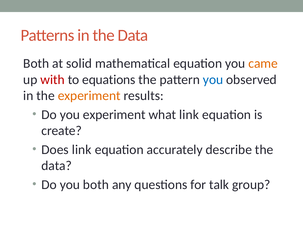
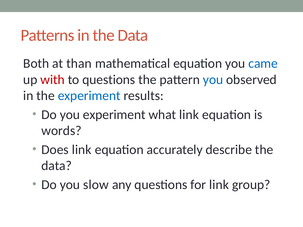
solid: solid -> than (79, 64)
came colour: orange -> blue (263, 64)
to equations: equations -> questions (109, 80)
experiment colour: orange -> blue (89, 96)
create: create -> words (62, 131)
you both: both -> slow (96, 185)
for talk: talk -> link (219, 185)
